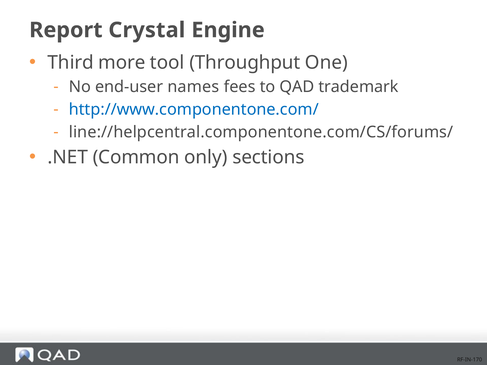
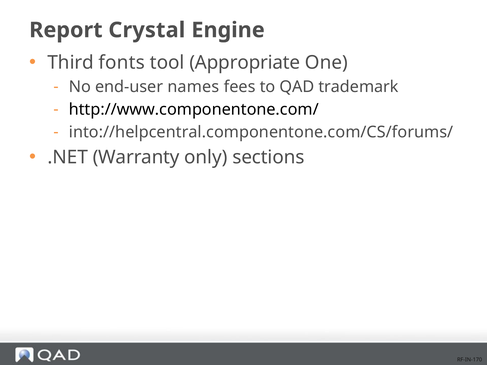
more: more -> fonts (122, 63)
Throughput: Throughput -> Appropriate (245, 63)
http://www.componentone.com/ colour: blue -> black (194, 110)
line://helpcentral.componentone.com/CS/forums/: line://helpcentral.componentone.com/CS/forums/ -> into://helpcentral.componentone.com/CS/forums/ (261, 132)
Common: Common -> Warranty (136, 157)
